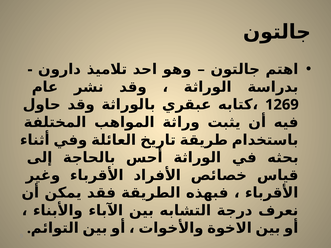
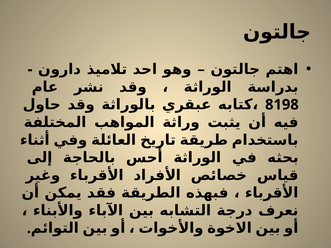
1269: 1269 -> 8198 (282, 105)
